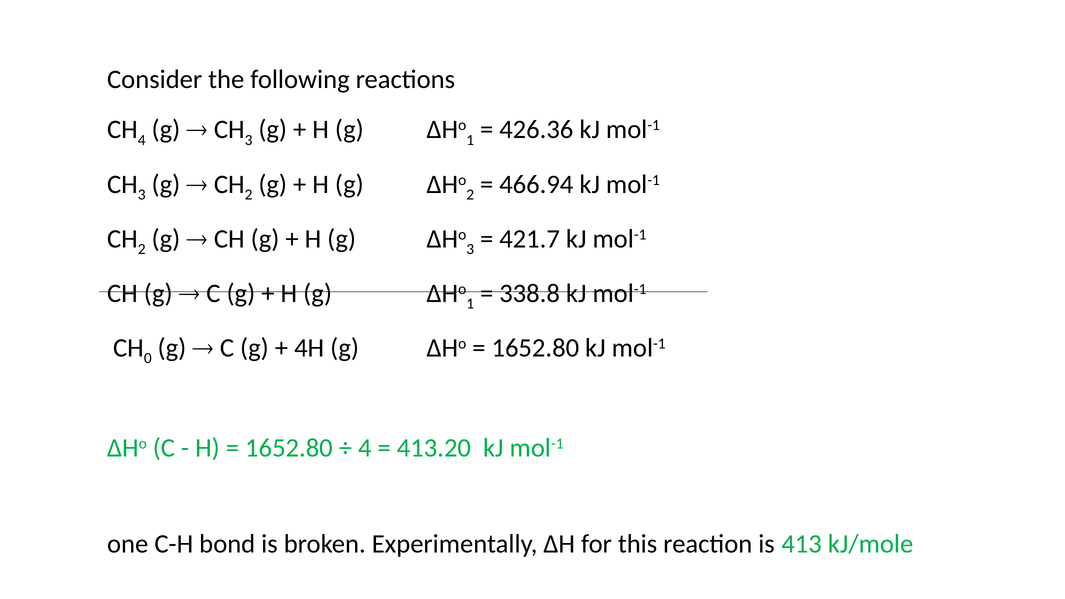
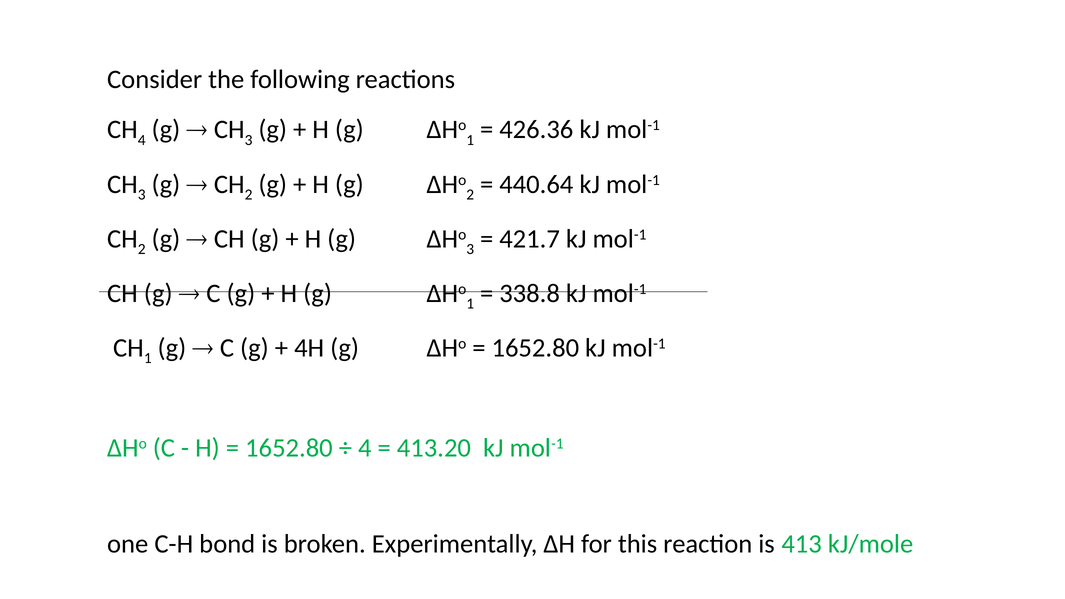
466.94: 466.94 -> 440.64 (536, 184)
CH 0: 0 -> 1 (148, 358)
